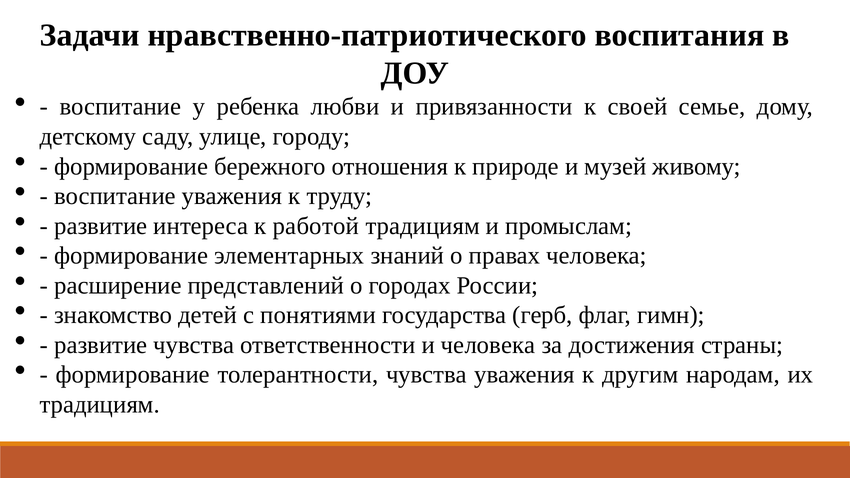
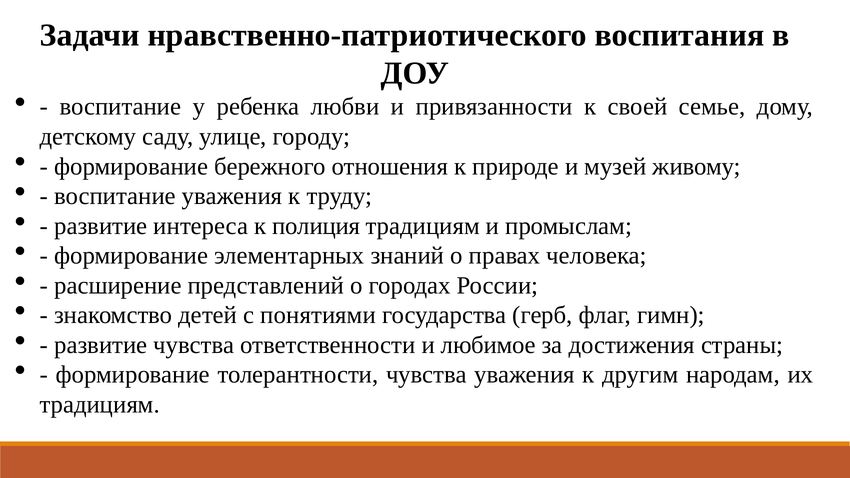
работой: работой -> полиция (316, 226)
и человека: человека -> любимое (488, 345)
